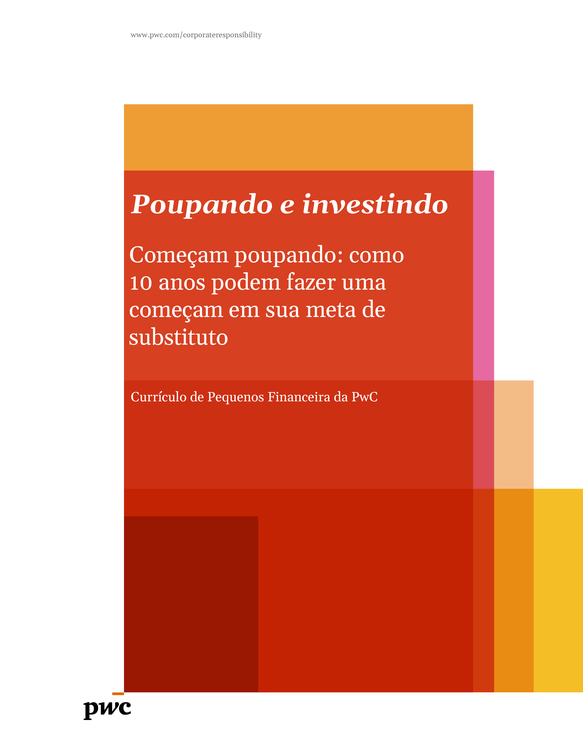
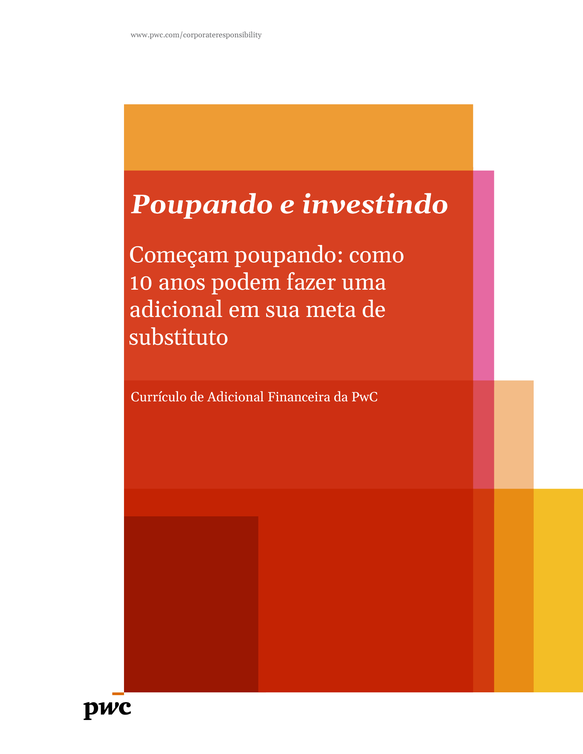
começam: começam -> adicional (176, 310)
de Pequenos: Pequenos -> Adicional (236, 397)
